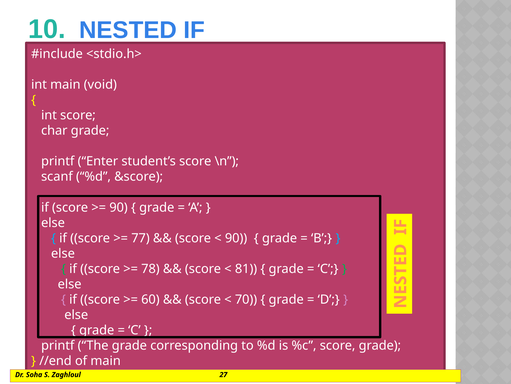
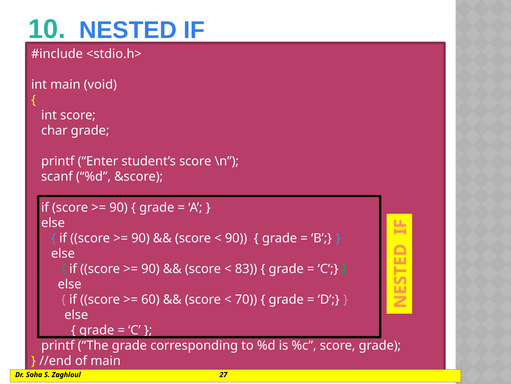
77: 77 -> 90 (140, 238)
78: 78 -> 90 (150, 268)
81: 81 -> 83 (246, 268)
